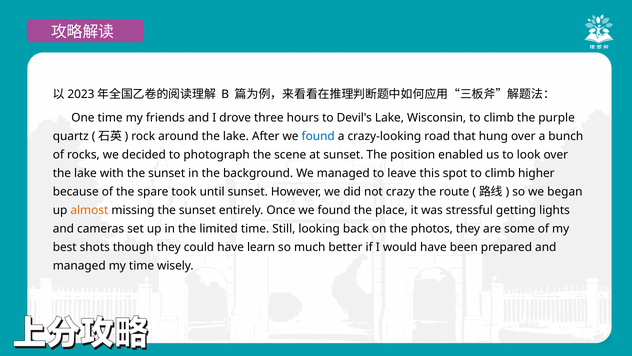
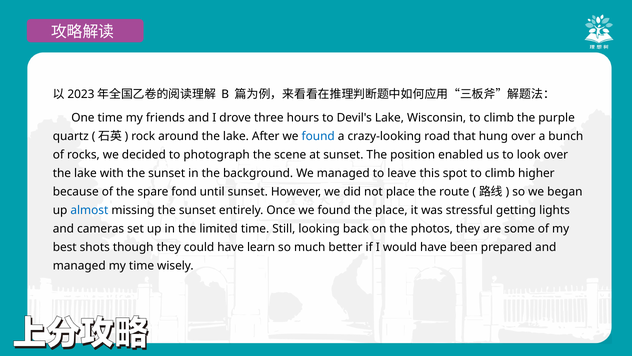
took: took -> fond (184, 191)
not crazy: crazy -> place (400, 191)
almost colour: orange -> blue (89, 210)
